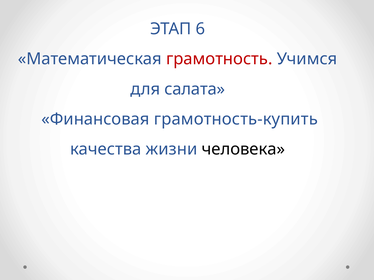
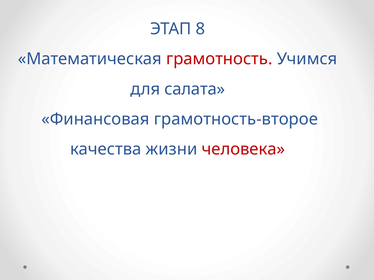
6: 6 -> 8 (200, 29)
грамотность-купить: грамотность-купить -> грамотность-второе (236, 119)
человека colour: black -> red (243, 149)
